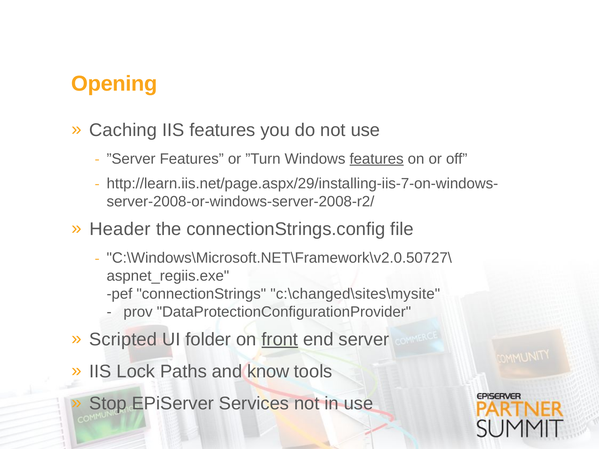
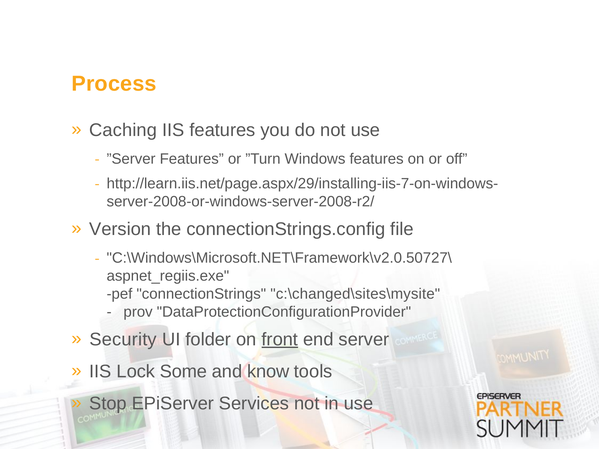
Opening: Opening -> Process (114, 84)
features underline: present -> none (377, 159)
Header: Header -> Version (120, 229)
Scripted: Scripted -> Security (123, 340)
Paths: Paths -> Some (184, 372)
